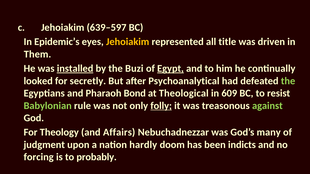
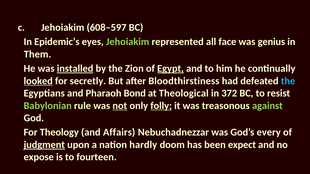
639–597: 639–597 -> 608–597 (107, 28)
Jehoiakim colour: yellow -> light green (128, 42)
title: title -> face (227, 42)
driven: driven -> genius (271, 42)
Buzi: Buzi -> Zion (134, 69)
looked underline: none -> present (38, 81)
Psychoanalytical: Psychoanalytical -> Bloodthirstiness (184, 81)
the colour: light green -> light blue (288, 81)
609: 609 -> 372 (229, 93)
not underline: none -> present (120, 106)
many: many -> every (269, 133)
judgment underline: none -> present (44, 145)
indicts: indicts -> expect (242, 145)
forcing: forcing -> expose (39, 157)
probably: probably -> fourteen (97, 157)
